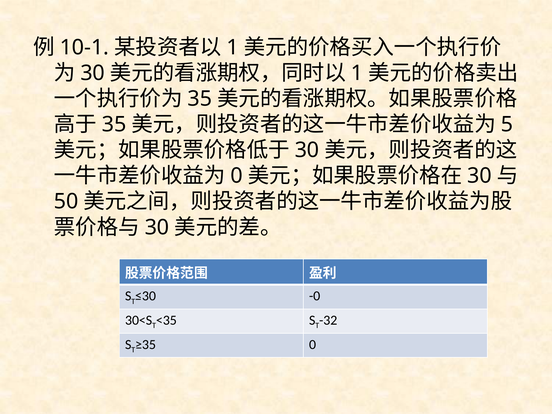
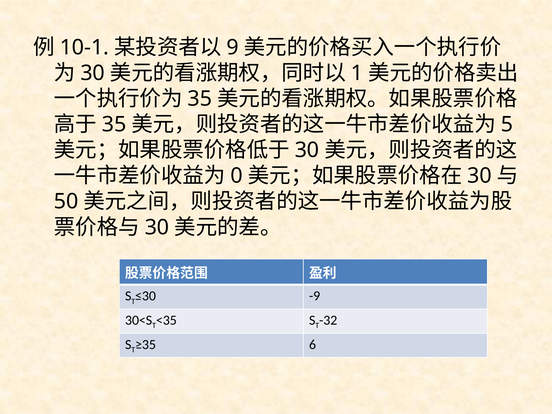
1: 1 -> 9 (233, 47)
-0: -0 -> -9 (315, 296)
0: 0 -> 6 (313, 345)
